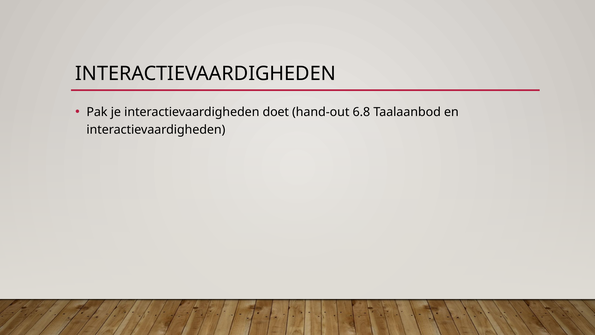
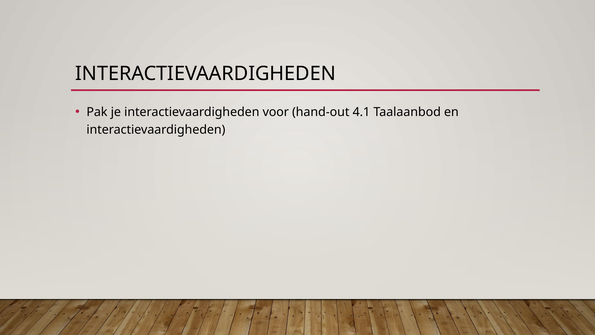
doet: doet -> voor (276, 112)
6.8: 6.8 -> 4.1 (361, 112)
